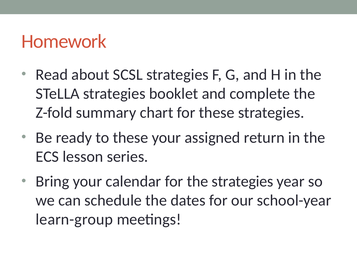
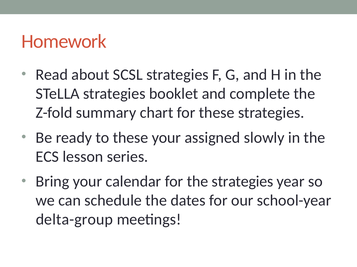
return: return -> slowly (264, 138)
learn-group: learn-group -> delta-group (74, 220)
